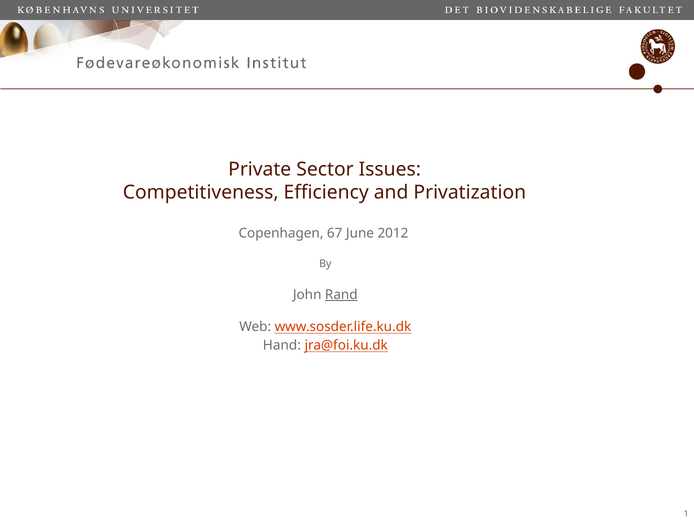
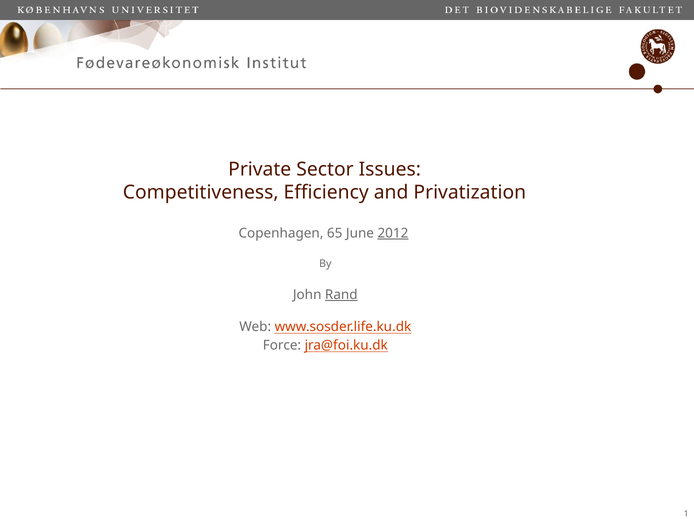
67: 67 -> 65 (335, 234)
2012 underline: none -> present (393, 234)
Hand: Hand -> Force (282, 346)
